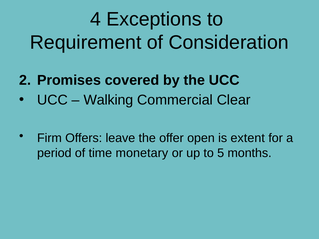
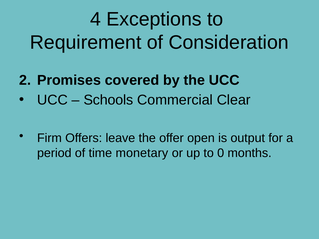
Walking: Walking -> Schools (108, 100)
extent: extent -> output (248, 138)
5: 5 -> 0 (221, 153)
